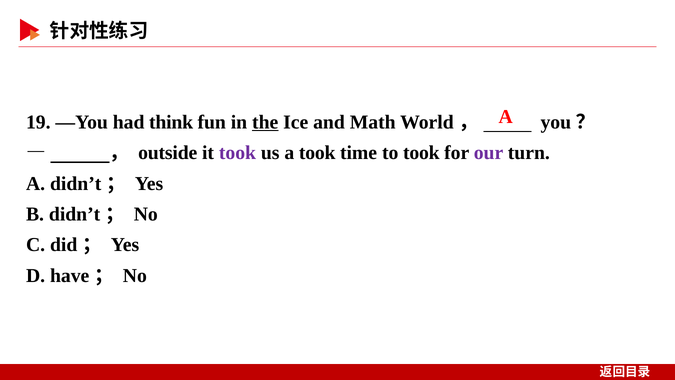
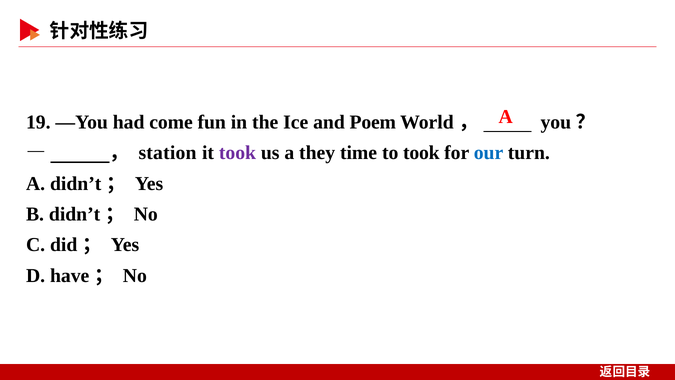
think: think -> come (171, 122)
the underline: present -> none (265, 122)
Math: Math -> Poem (373, 122)
outside: outside -> station (168, 153)
a took: took -> they (317, 153)
our colour: purple -> blue (489, 153)
